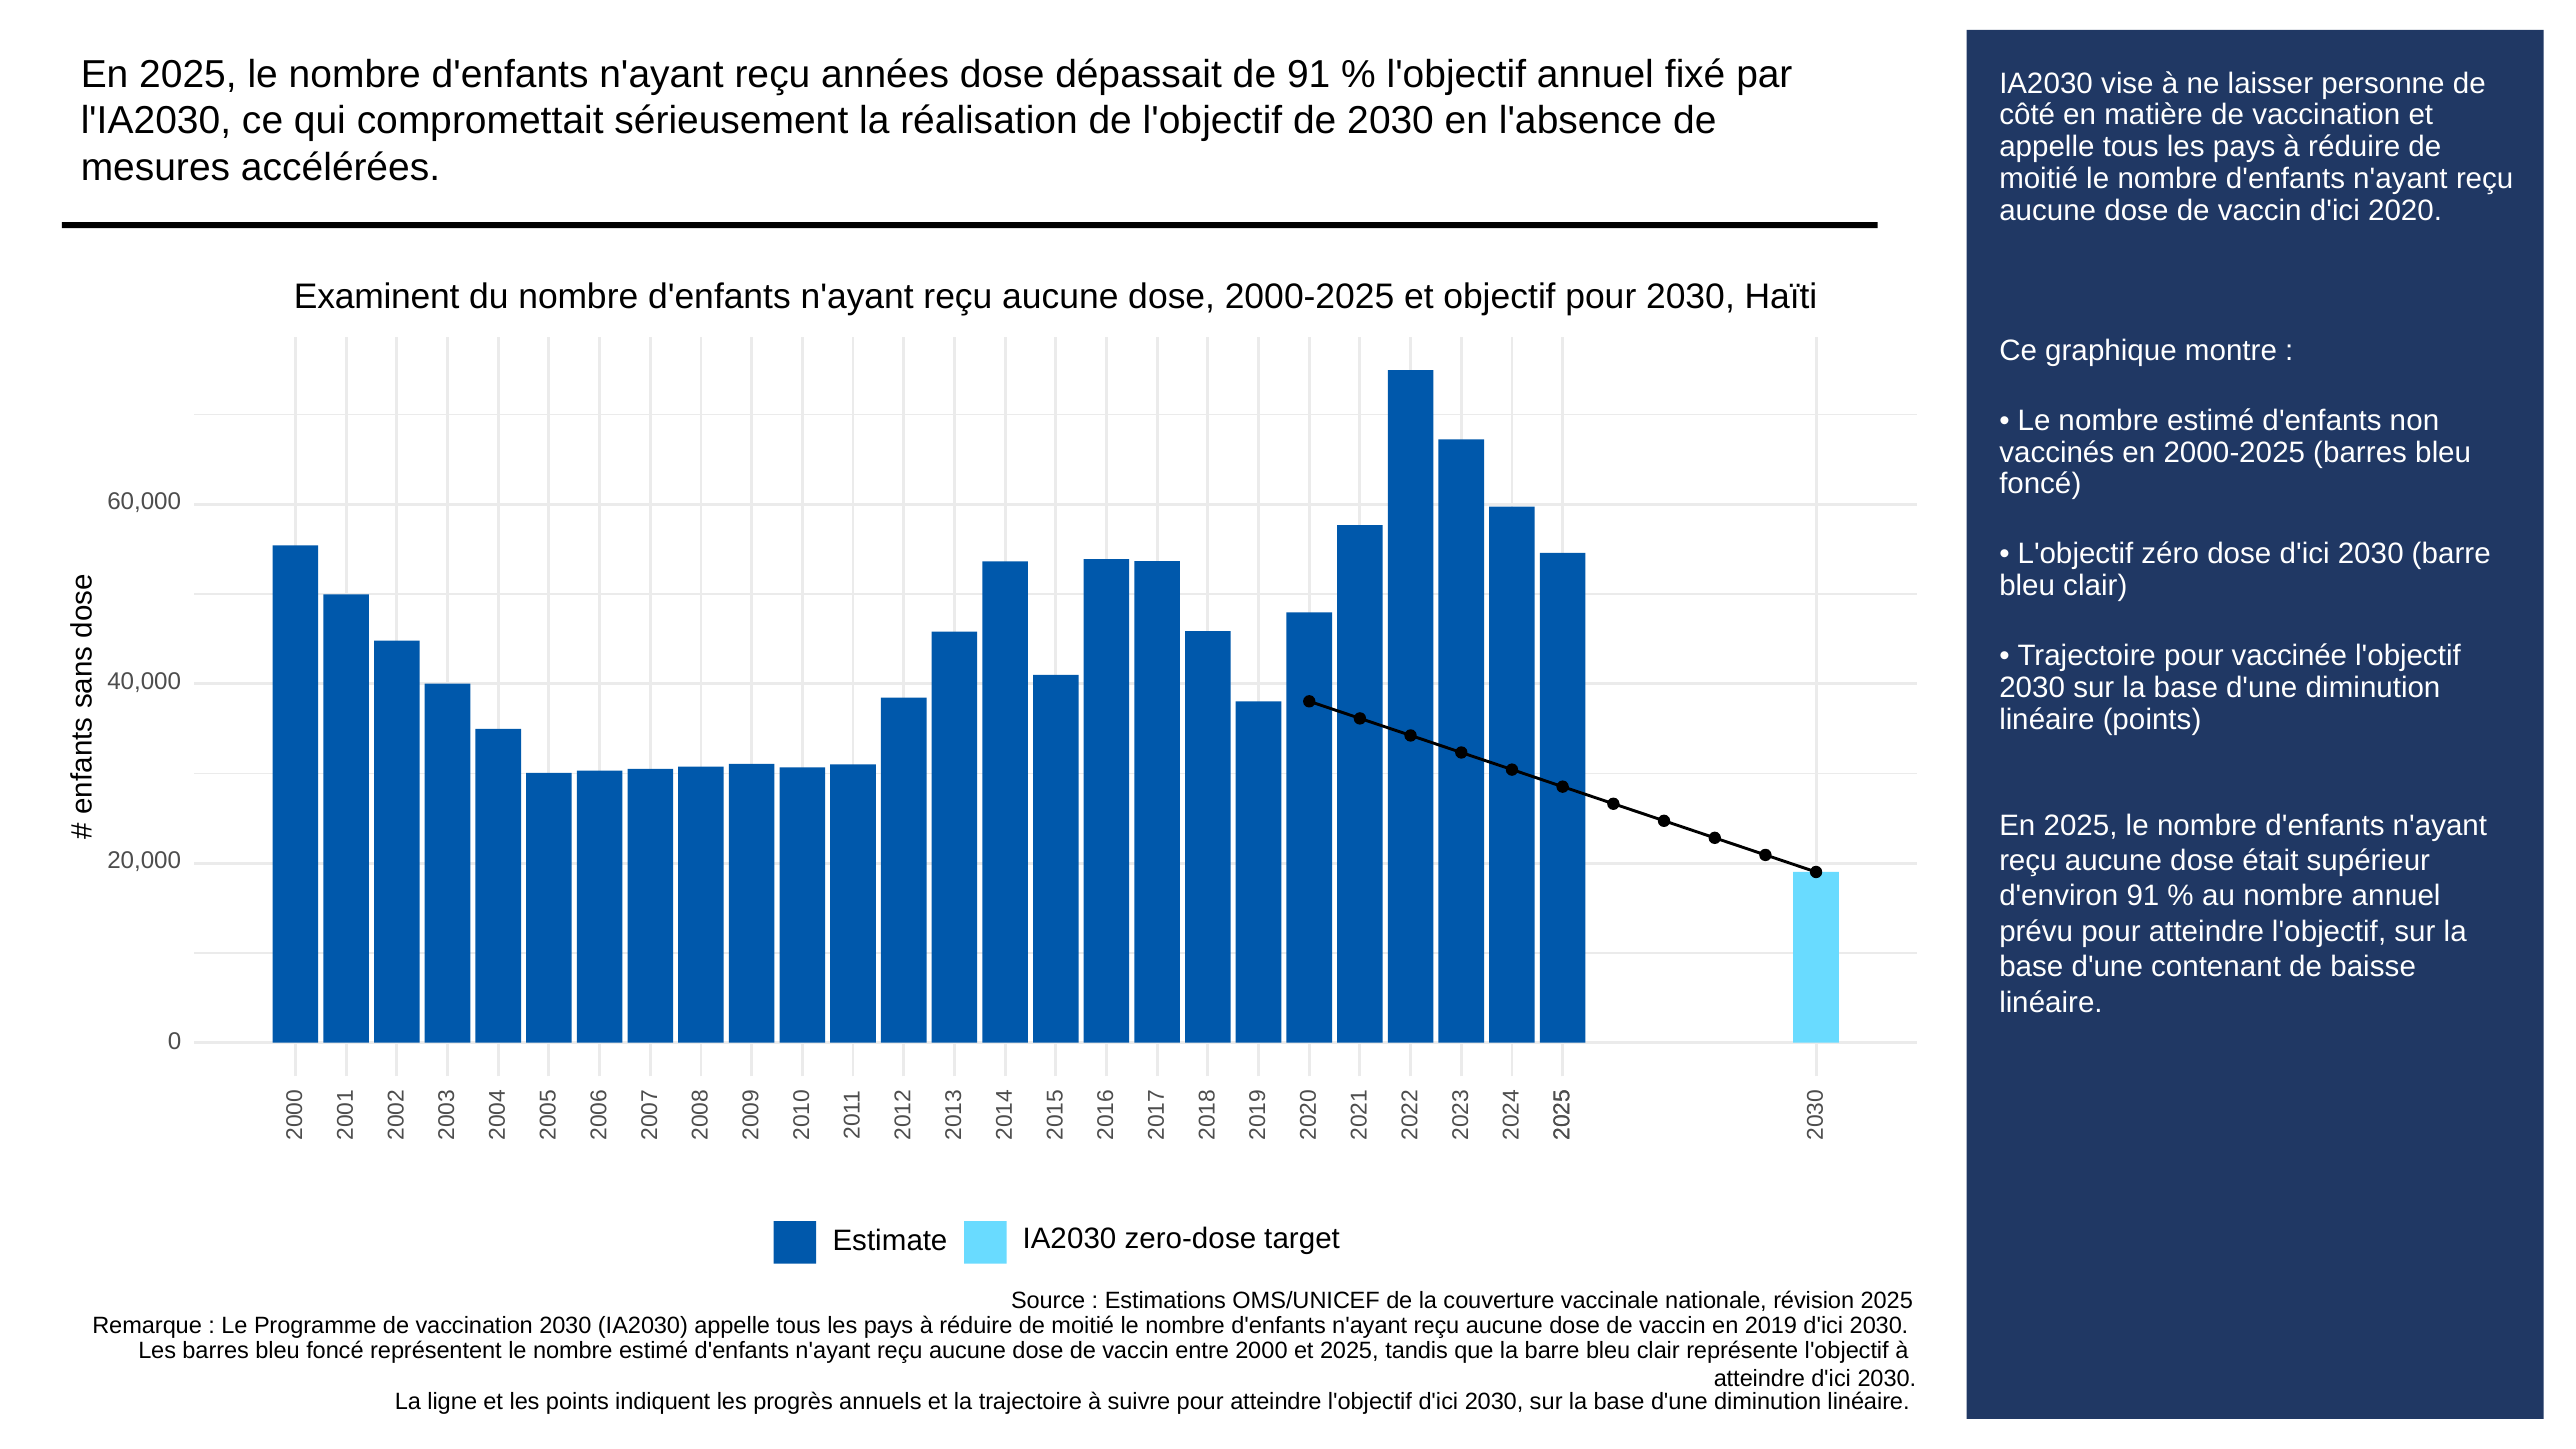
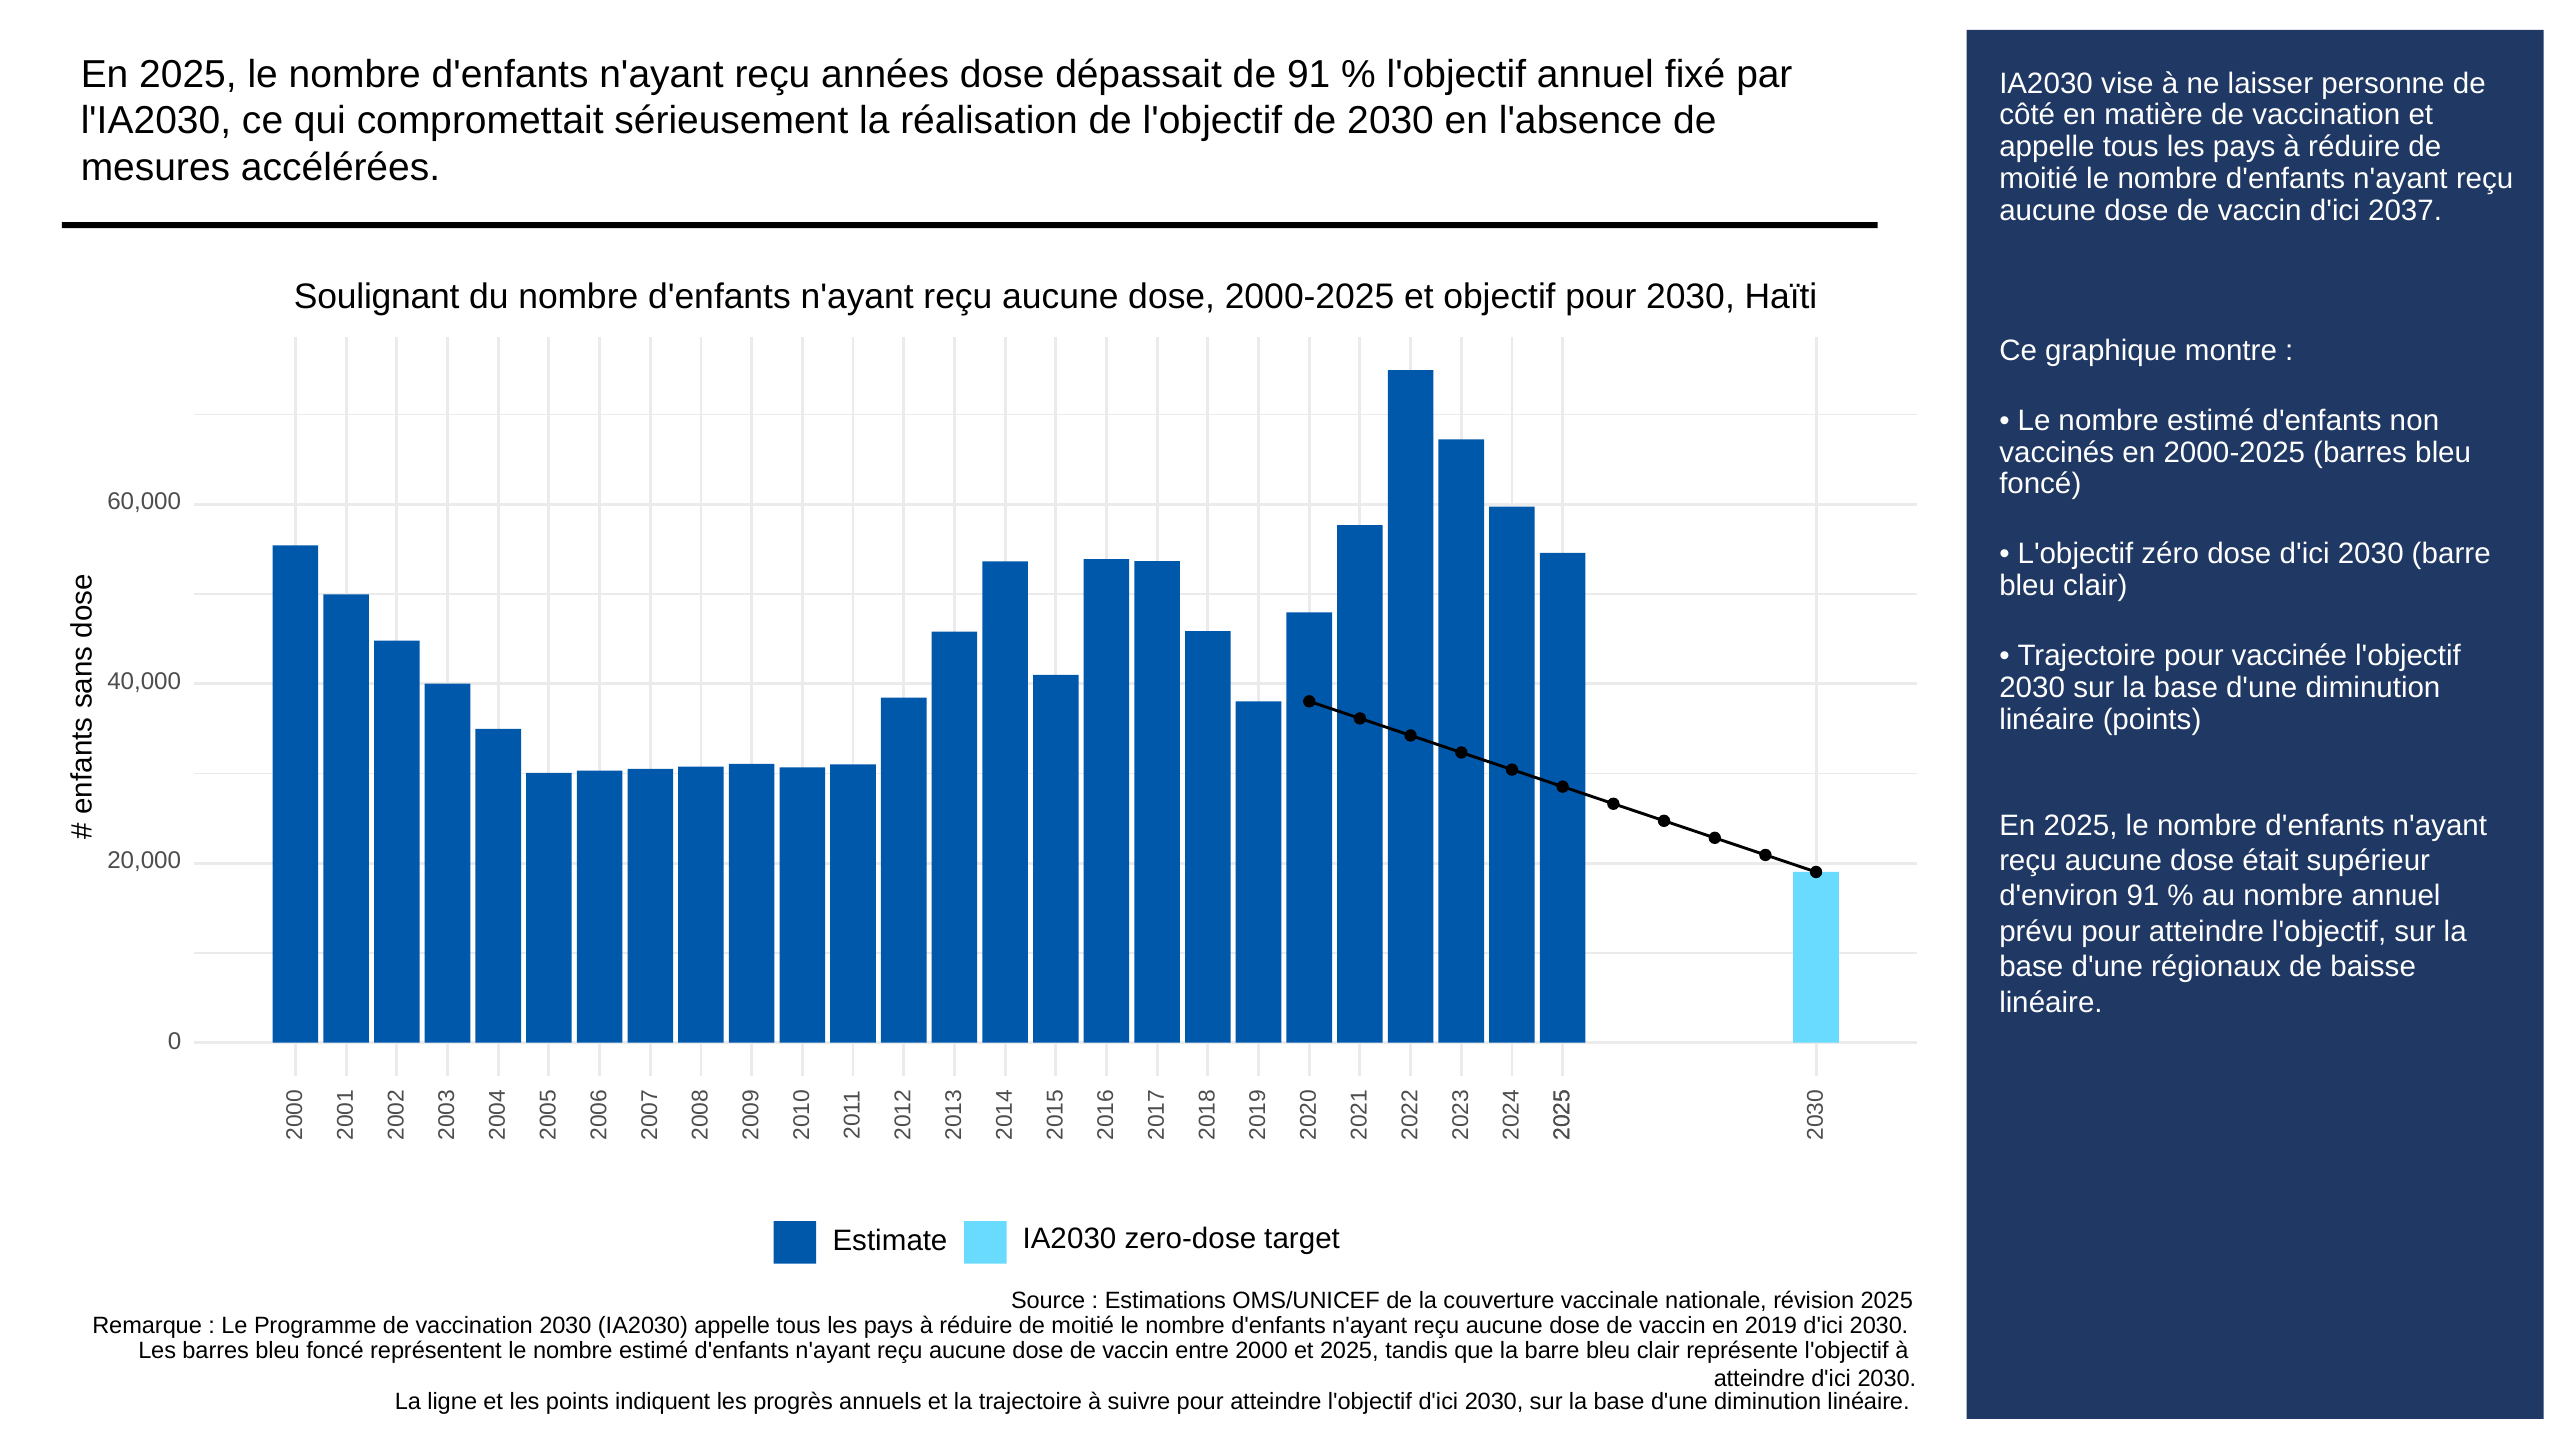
2020: 2020 -> 2037 (2405, 211)
Examinent: Examinent -> Soulignant (377, 297)
contenant: contenant -> régionaux (2216, 967)
